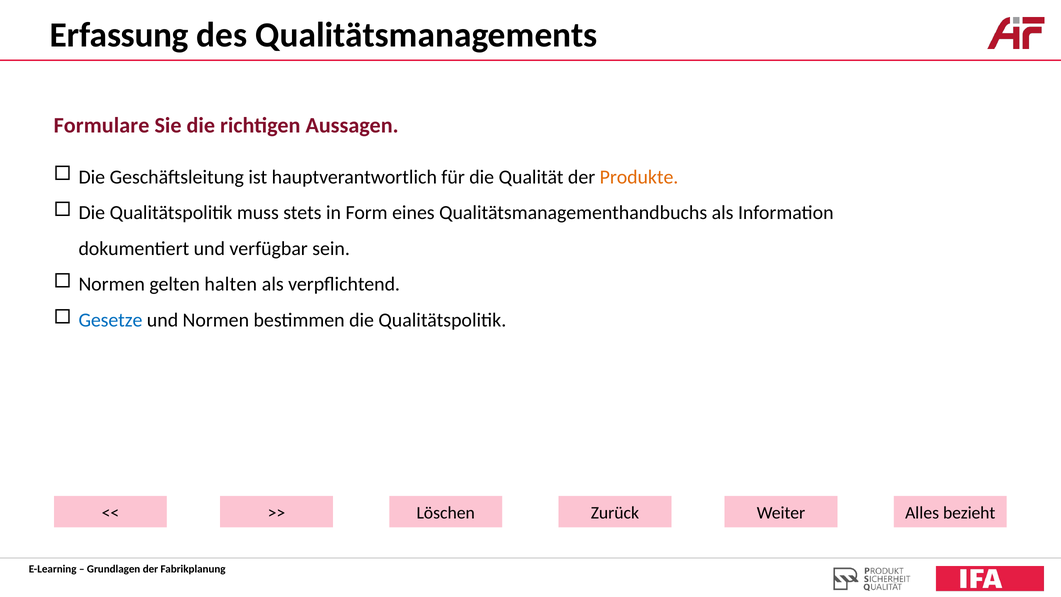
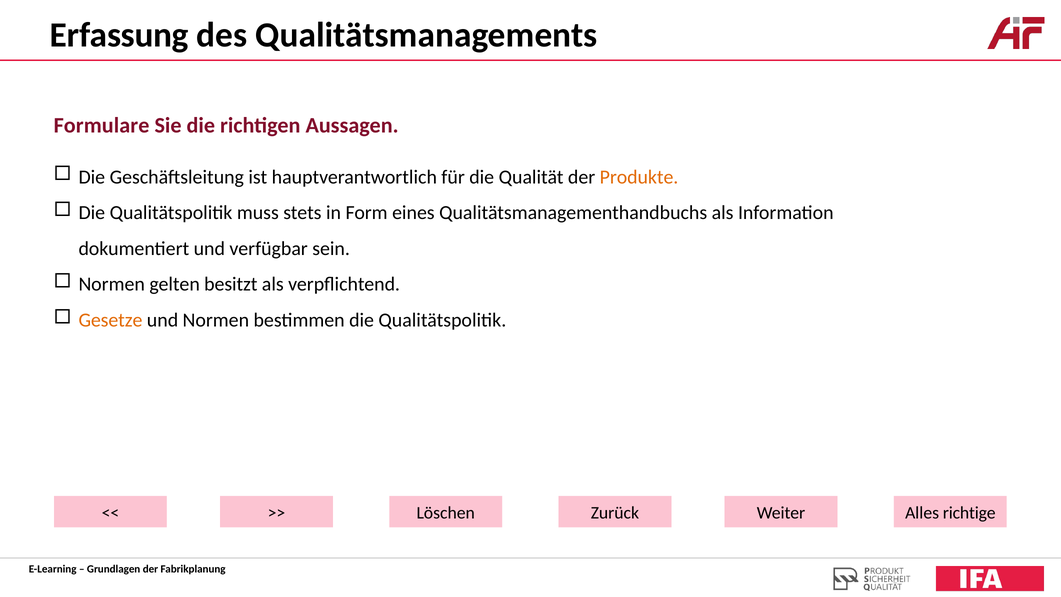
halten: halten -> besitzt (231, 284)
Gesetze colour: blue -> orange (110, 320)
bezieht: bezieht -> richtige (969, 513)
